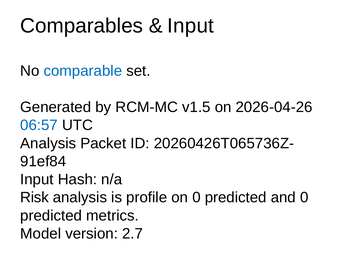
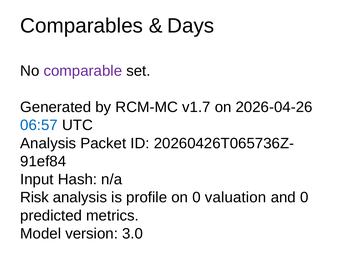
Input: Input -> Days (191, 26)
comparable colour: blue -> purple (83, 71)
v1.5: v1.5 -> v1.7 (196, 107)
on 0 predicted: predicted -> valuation (236, 197)
2.7: 2.7 -> 3.0 (133, 233)
